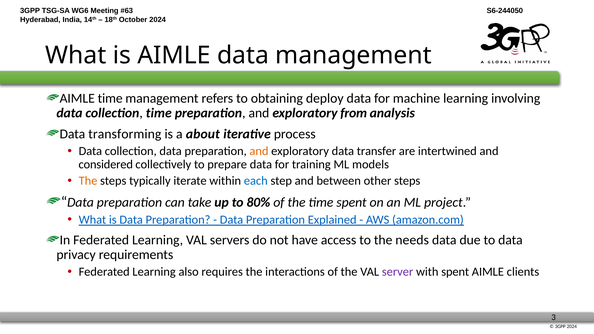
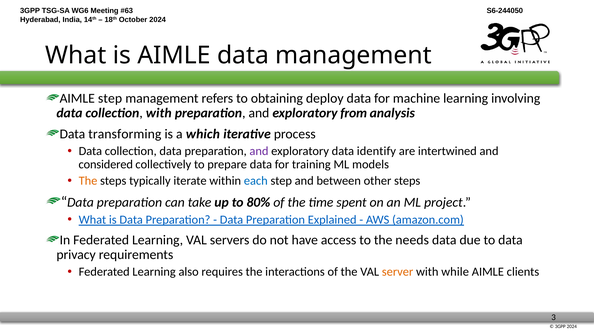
AIMLE time: time -> step (110, 98)
collection time: time -> with (159, 113)
about: about -> which (203, 134)
and colour: orange -> purple (259, 151)
transfer: transfer -> identify (376, 151)
server colour: purple -> orange (398, 272)
with spent: spent -> while (455, 272)
